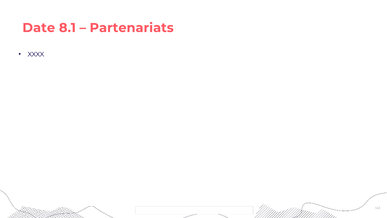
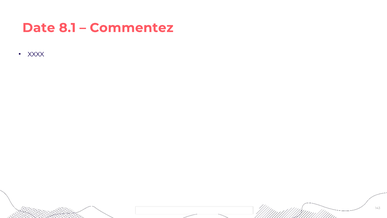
Partenariats: Partenariats -> Commentez (132, 28)
